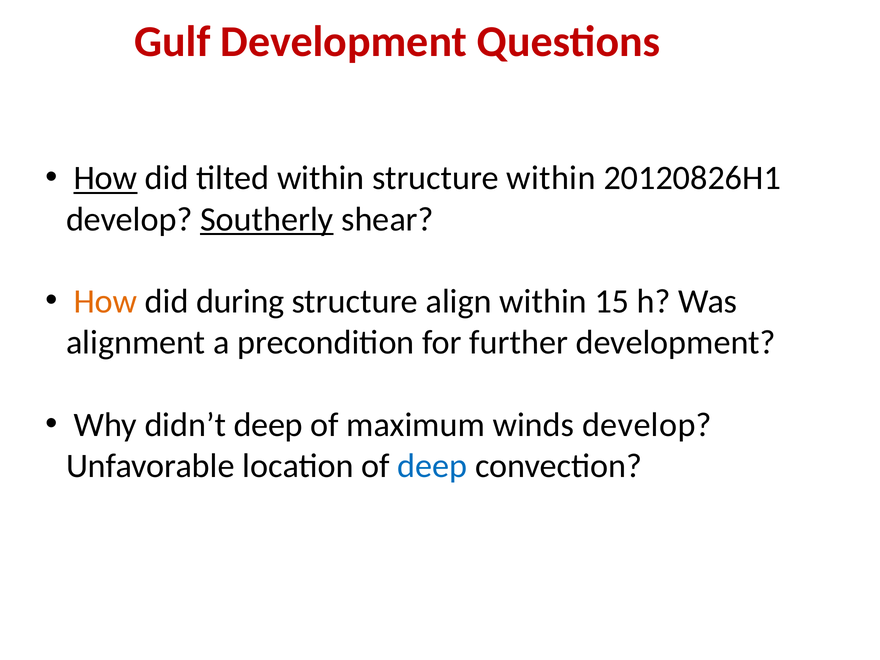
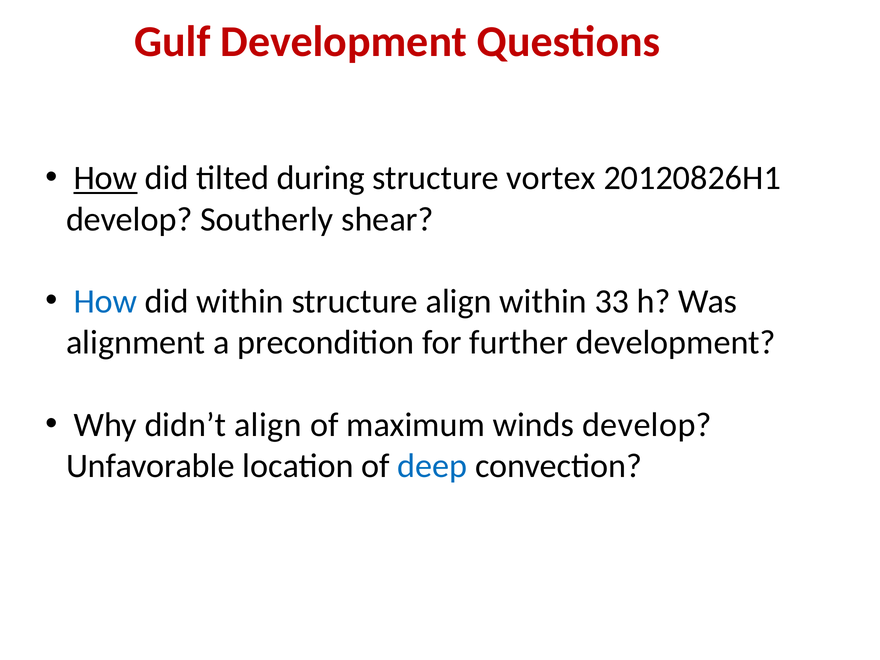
tilted within: within -> during (321, 178)
structure within: within -> vortex (551, 178)
Southerly underline: present -> none (267, 219)
How colour: orange -> blue (106, 301)
did during: during -> within (240, 301)
15: 15 -> 33 (612, 301)
didn’t deep: deep -> align (268, 425)
